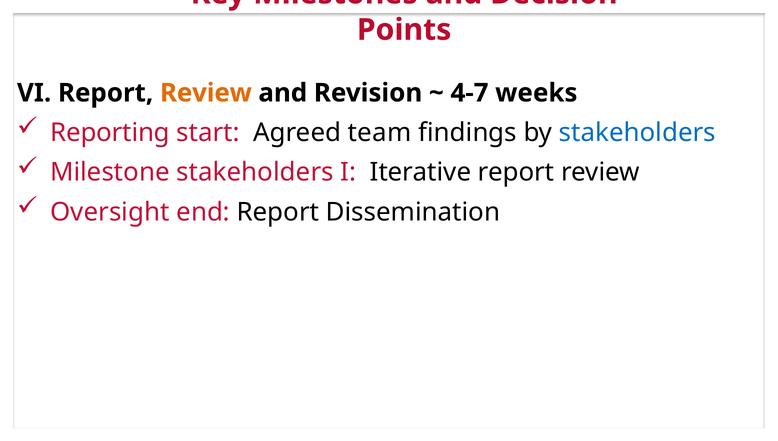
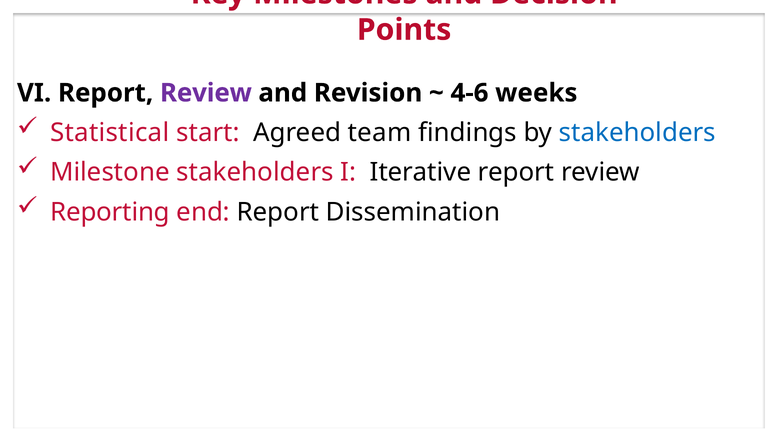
Review colour: orange -> purple (206, 93)
4-7: 4-7 -> 4-6 (469, 93)
Reporting: Reporting -> Statistical (110, 133)
Oversight: Oversight -> Reporting (110, 212)
